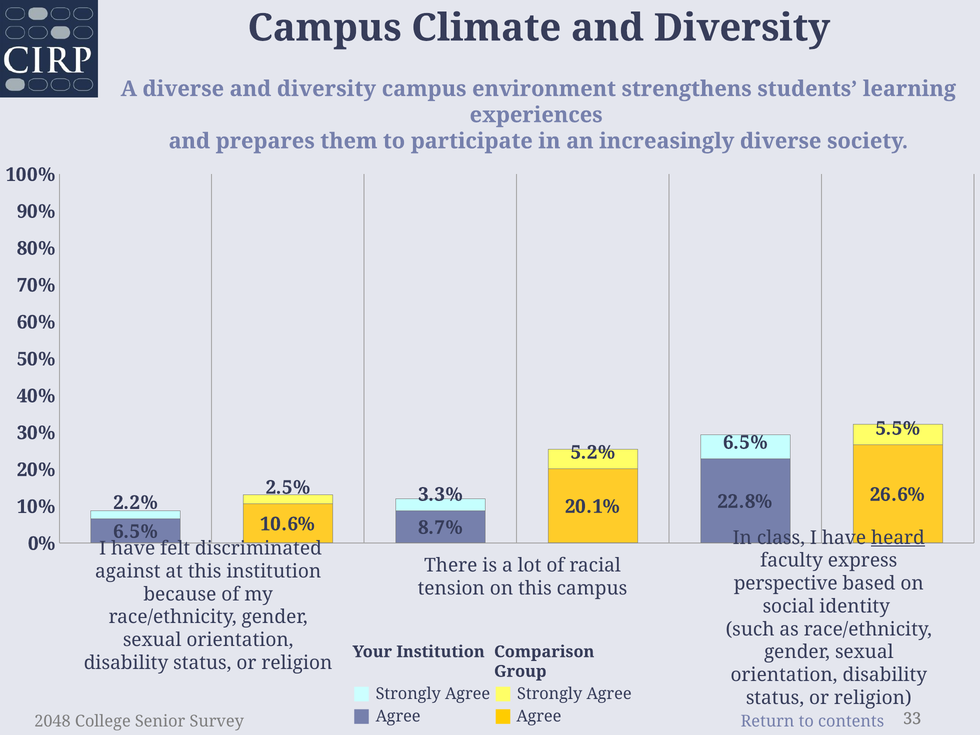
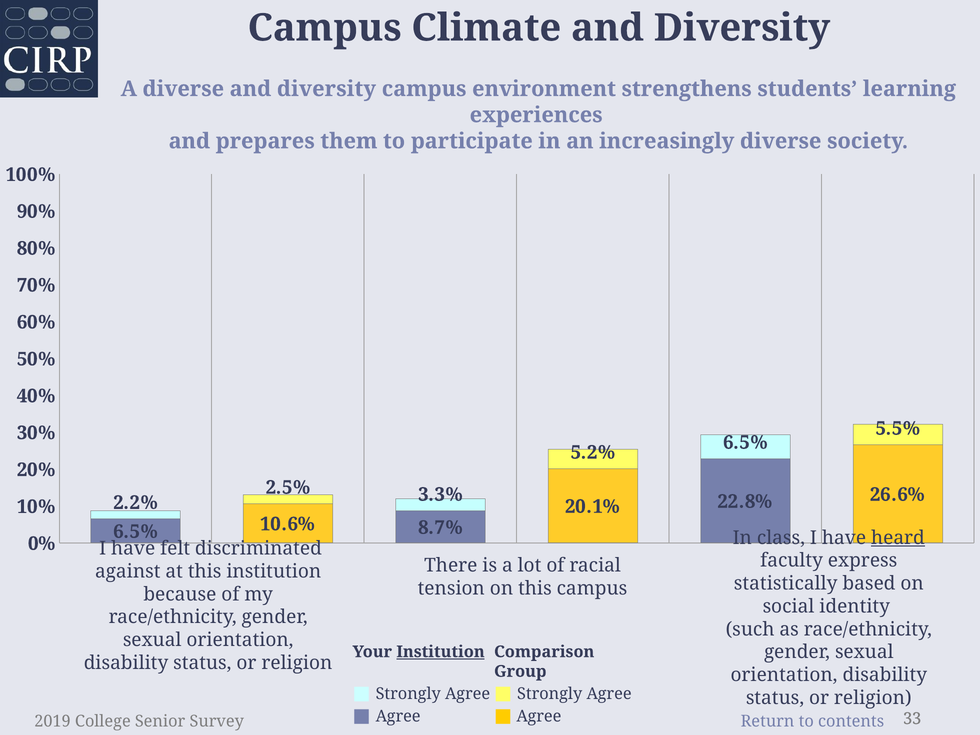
perspective: perspective -> statistically (786, 584)
Institution underline: none -> present (441, 652)
2048: 2048 -> 2019 (52, 721)
